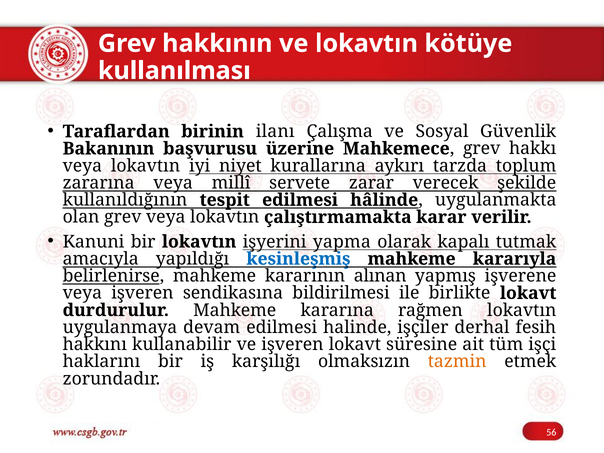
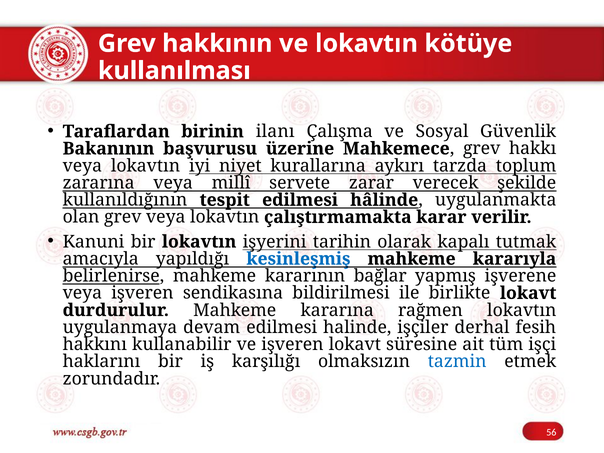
yapma: yapma -> tarihin (342, 242)
alınan: alınan -> bağlar (380, 276)
tazmin colour: orange -> blue (457, 362)
